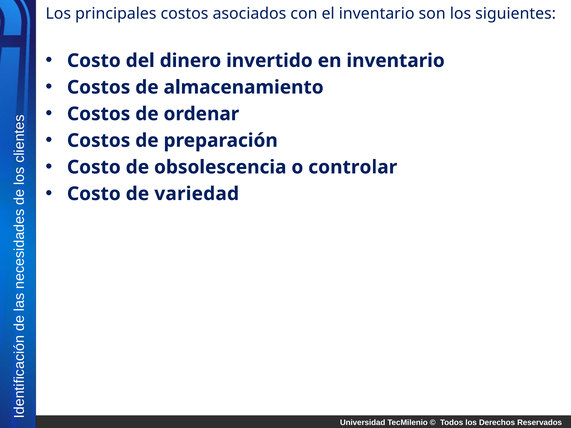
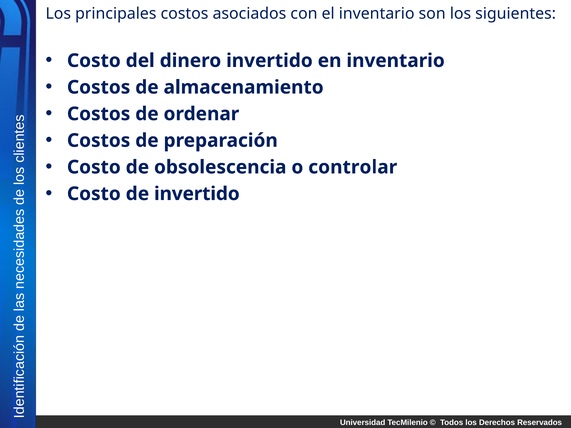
de variedad: variedad -> invertido (197, 194)
